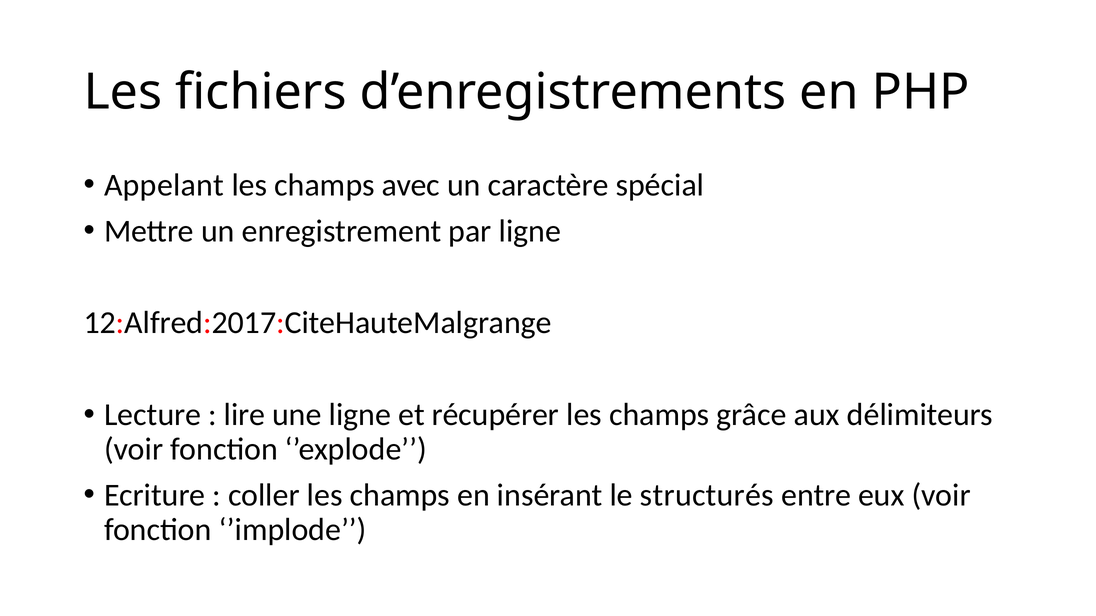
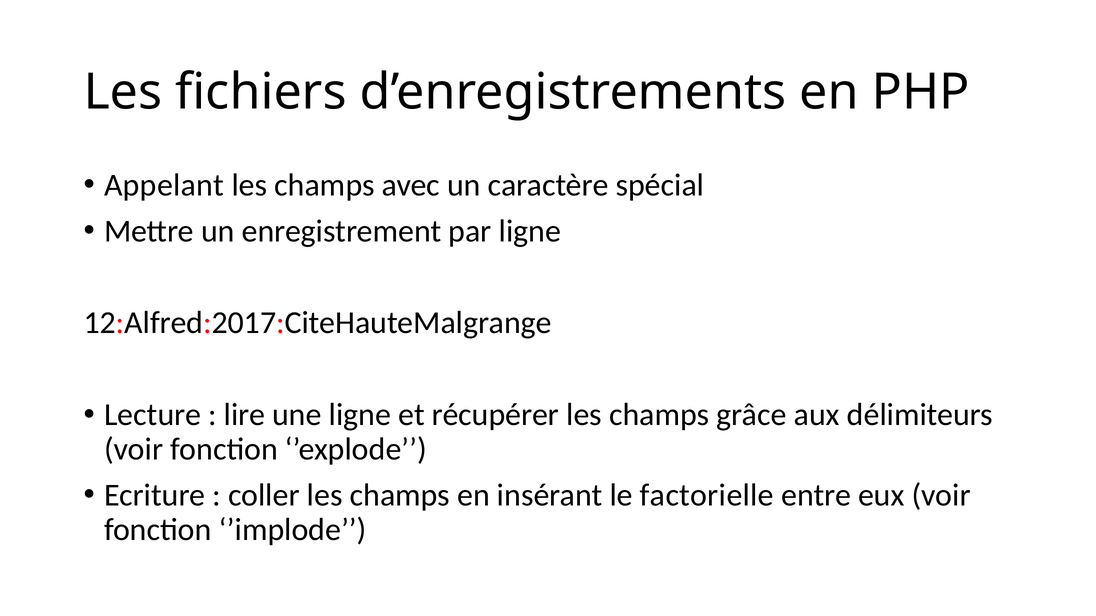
structurés: structurés -> factorielle (707, 496)
